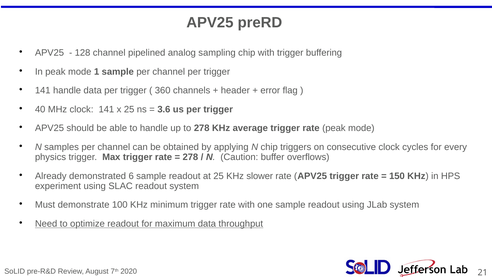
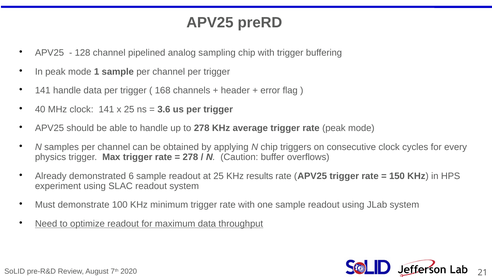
360: 360 -> 168 (163, 90)
slower: slower -> results (260, 176)
